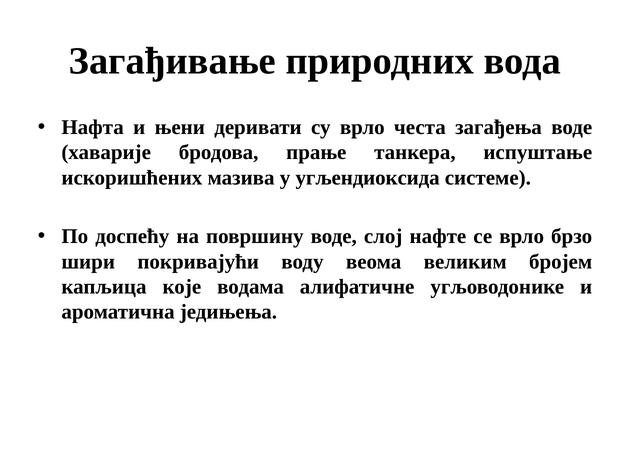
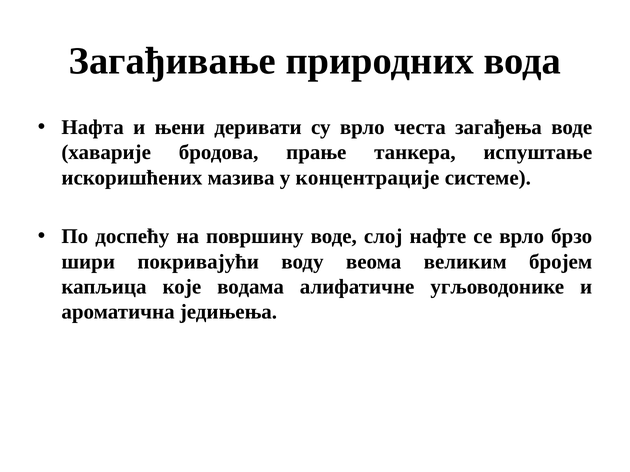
угљендиоксида: угљендиоксида -> концентрације (367, 178)
